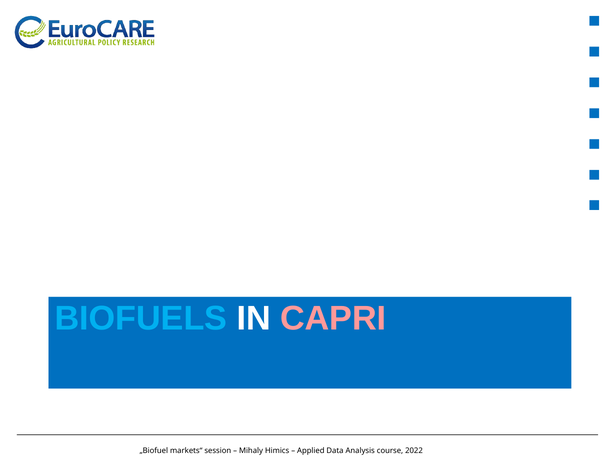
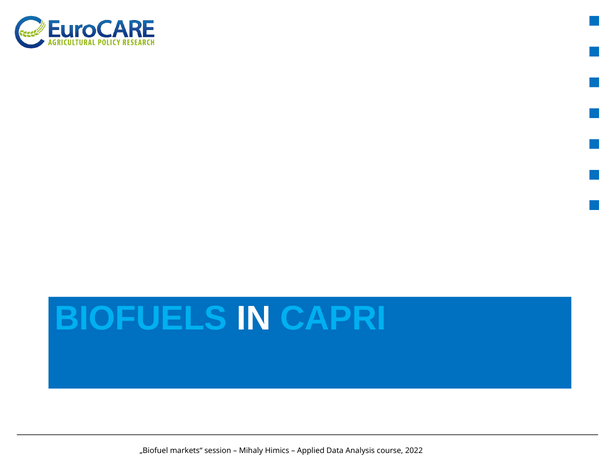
CAPRI colour: pink -> light blue (333, 318)
